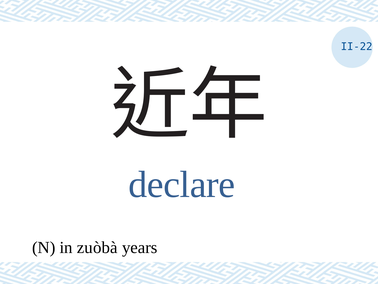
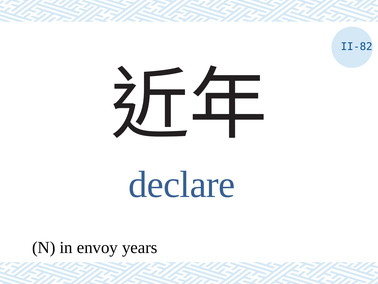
II-22: II-22 -> II-82 (357, 47)
zuòbà: zuòbà -> envoy (97, 247)
